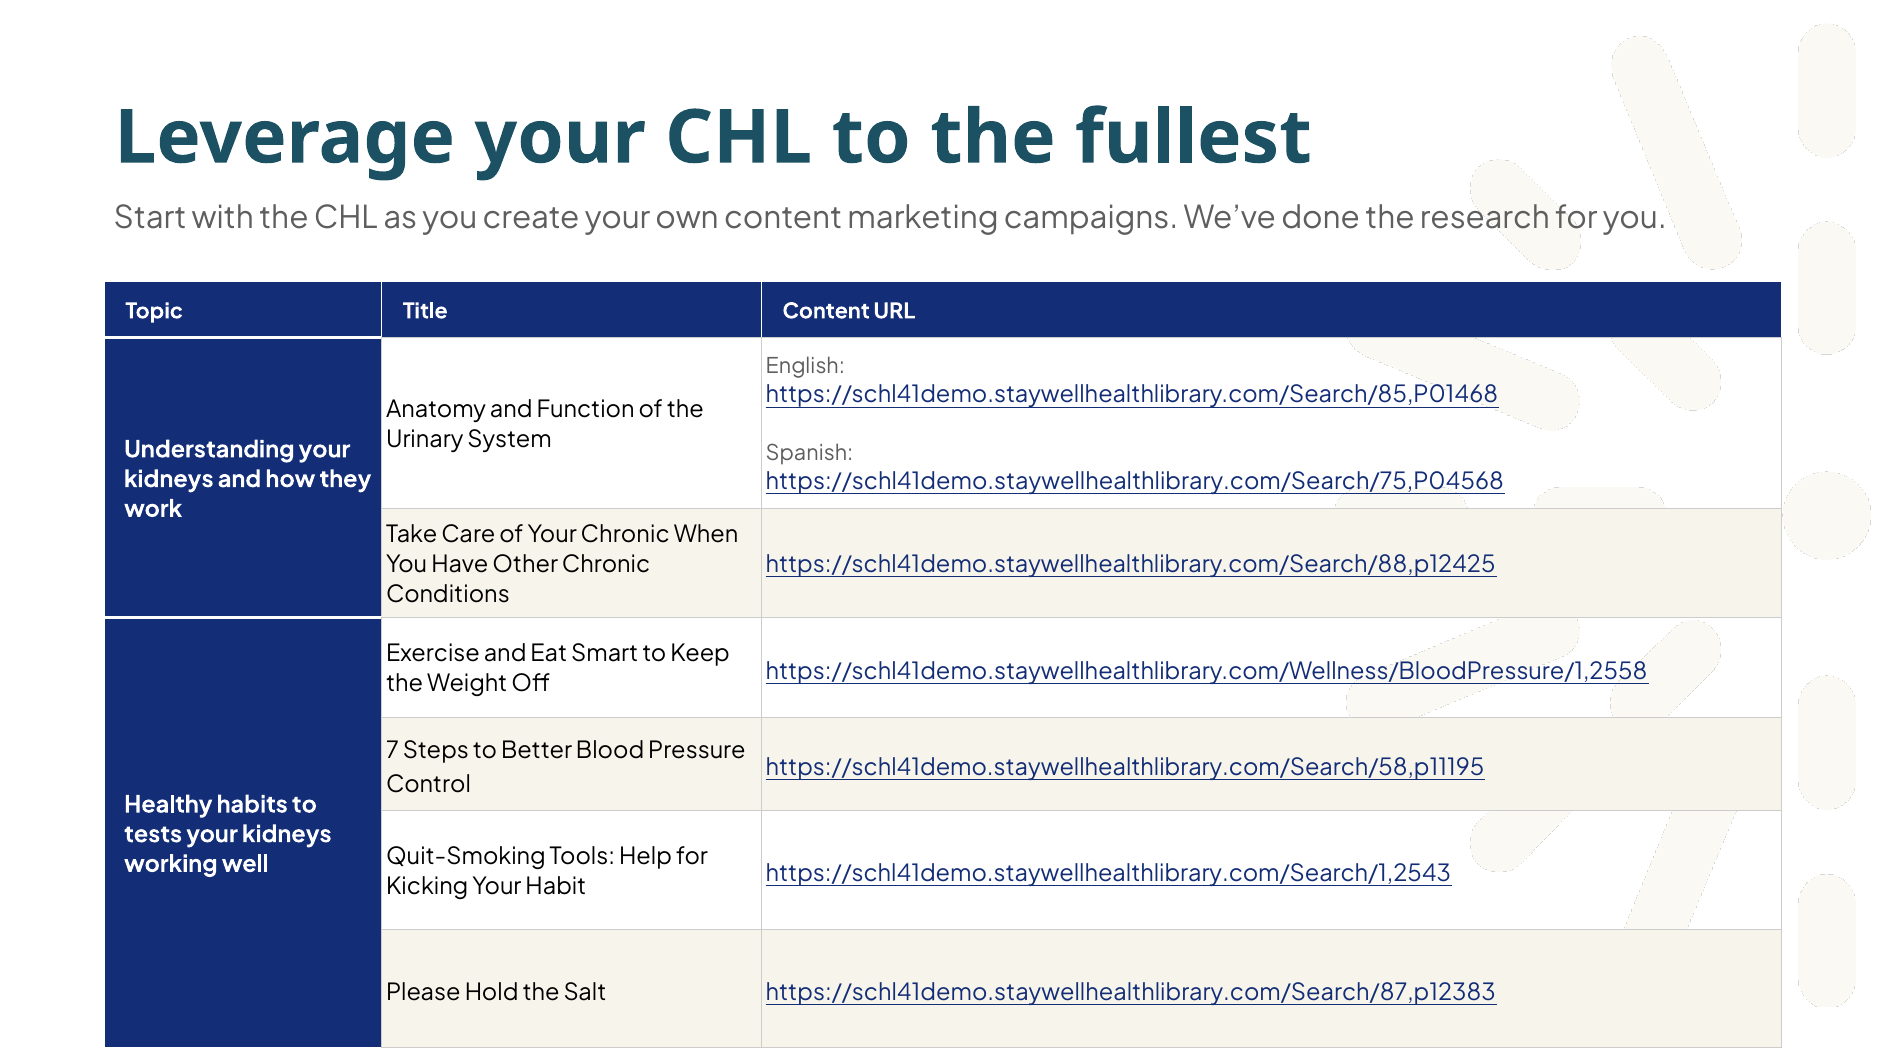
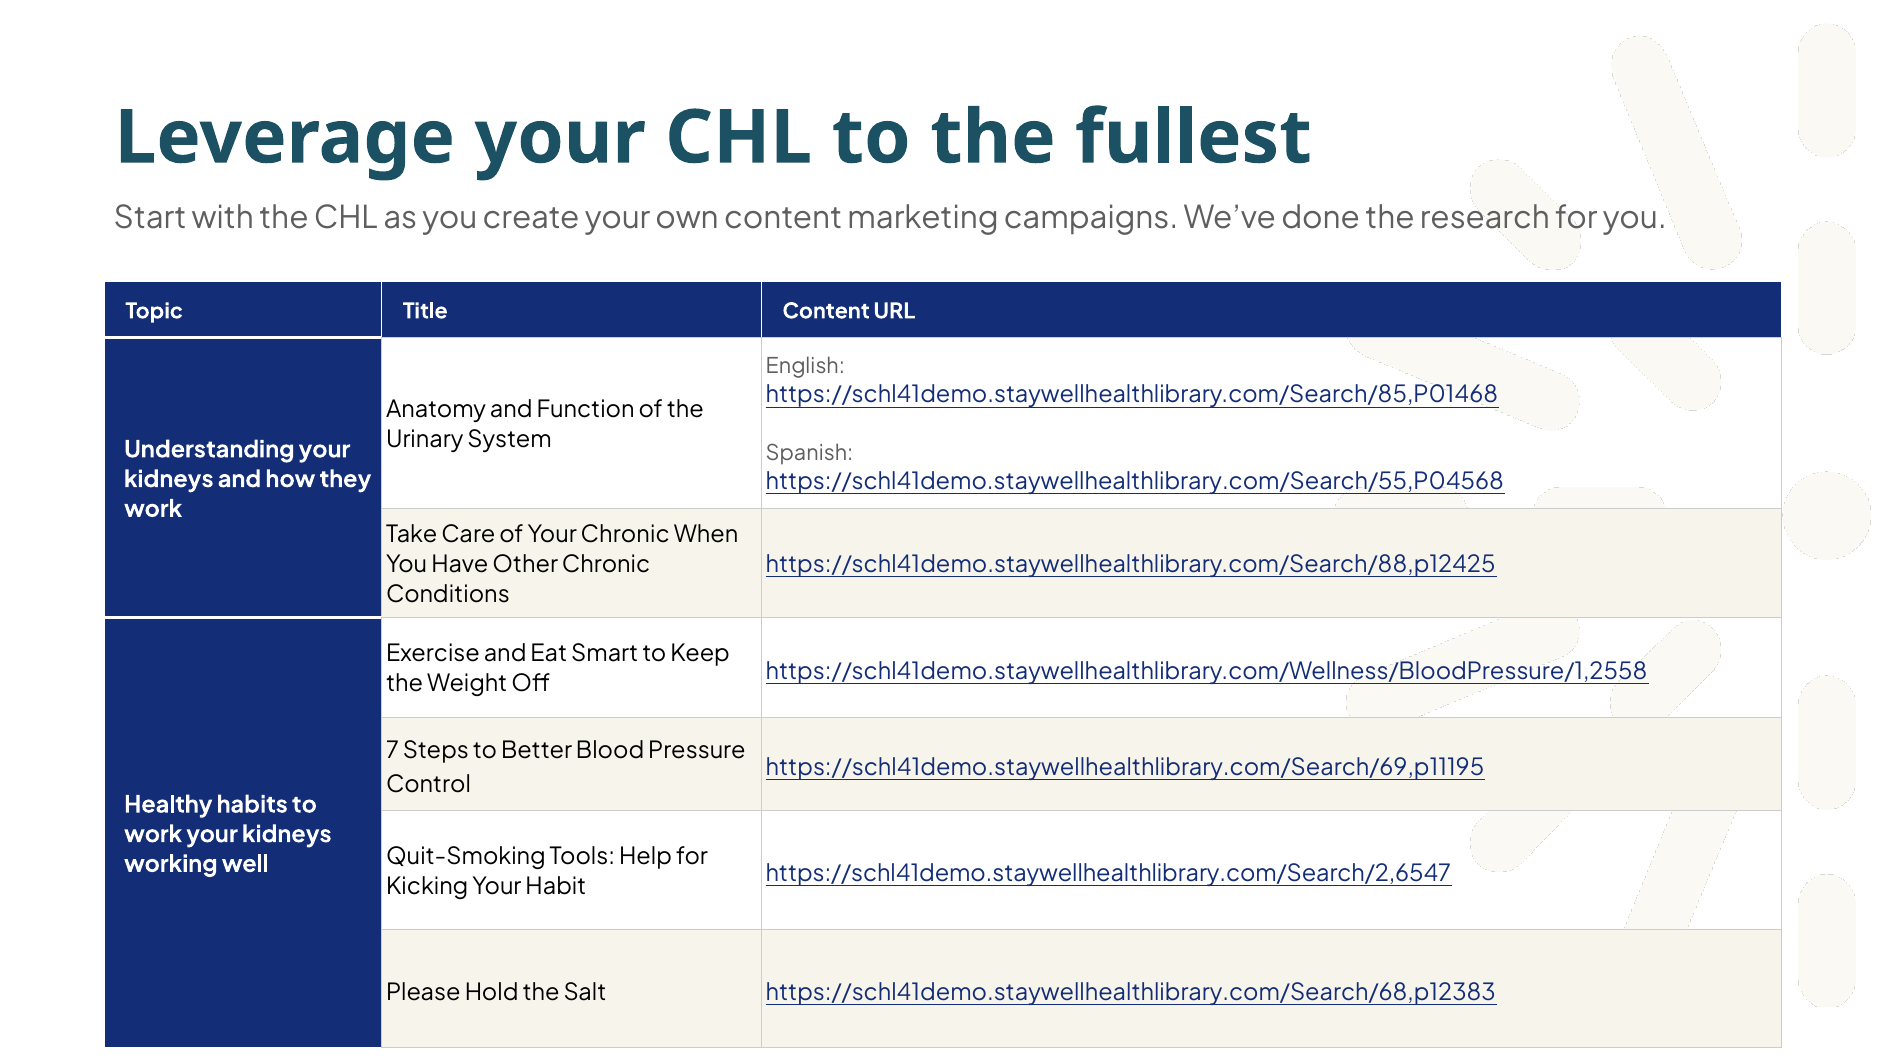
https://schl41demo.staywellhealthlibrary.com/Search/75,P04568: https://schl41demo.staywellhealthlibrary.com/Search/75,P04568 -> https://schl41demo.staywellhealthlibrary.com/Search/55,P04568 (1135, 482)
https://schl41demo.staywellhealthlibrary.com/Search/58,p11195: https://schl41demo.staywellhealthlibrary.com/Search/58,p11195 -> https://schl41demo.staywellhealthlibrary.com/Search/69,p11195 (1125, 768)
tests: tests -> work (153, 834)
https://schl41demo.staywellhealthlibrary.com/Search/1,2543: https://schl41demo.staywellhealthlibrary.com/Search/1,2543 -> https://schl41demo.staywellhealthlibrary.com/Search/2,6547 (1108, 874)
https://schl41demo.staywellhealthlibrary.com/Search/87,p12383: https://schl41demo.staywellhealthlibrary.com/Search/87,p12383 -> https://schl41demo.staywellhealthlibrary.com/Search/68,p12383 (1131, 993)
